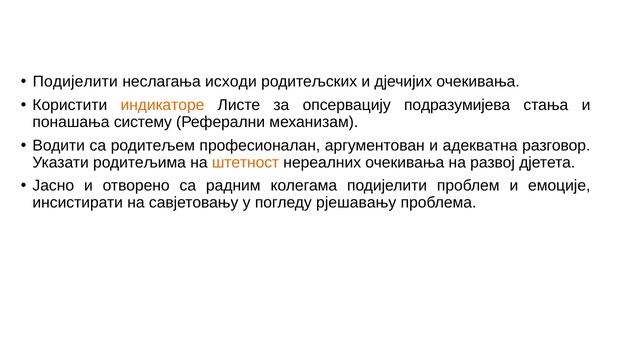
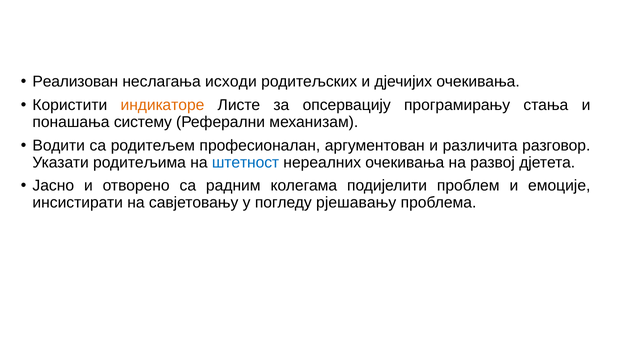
Подијелити: Подијелити -> Реализован (75, 82)
подразумијева: подразумијева -> програмирању (457, 105)
адекватна: адекватна -> различита (480, 145)
штетност colour: orange -> blue (246, 162)
